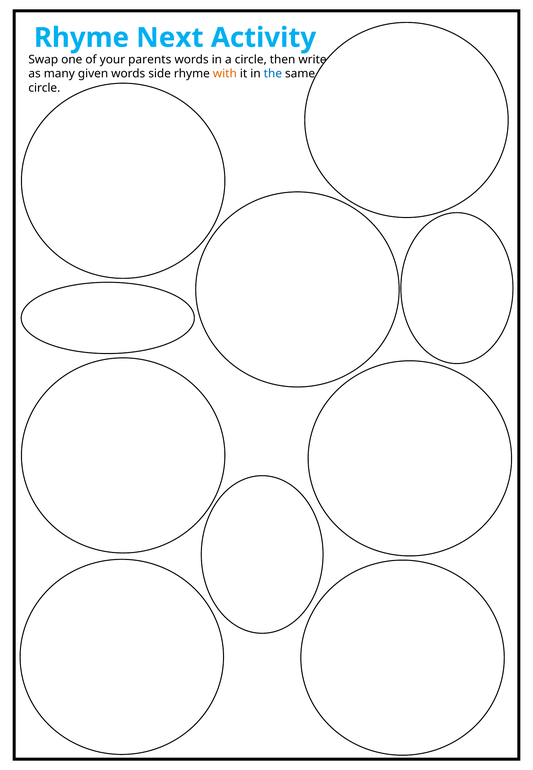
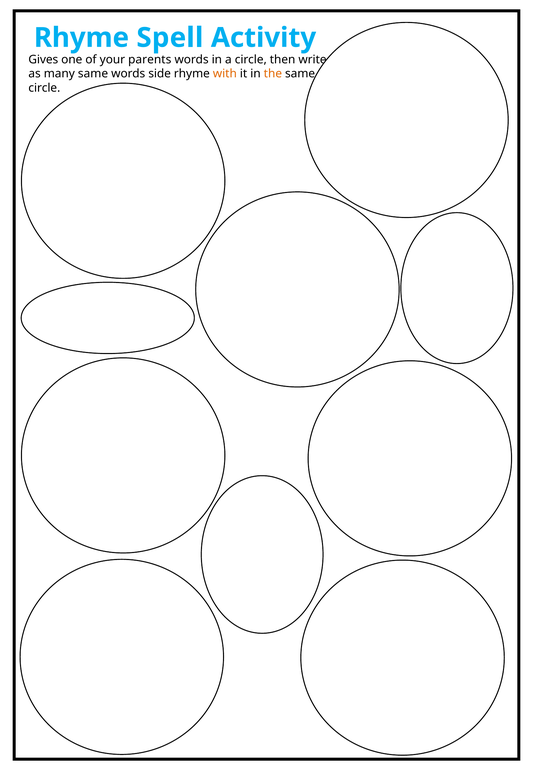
Next: Next -> Spell (170, 38)
Swap: Swap -> Gives (43, 60)
many given: given -> same (93, 74)
the colour: blue -> orange (273, 74)
